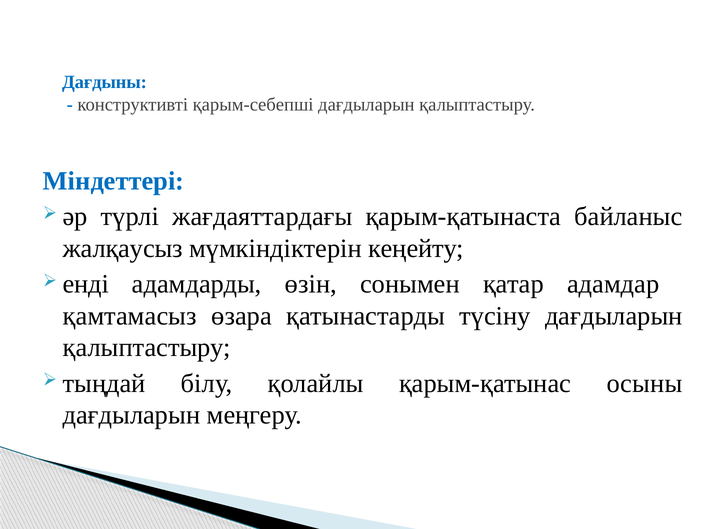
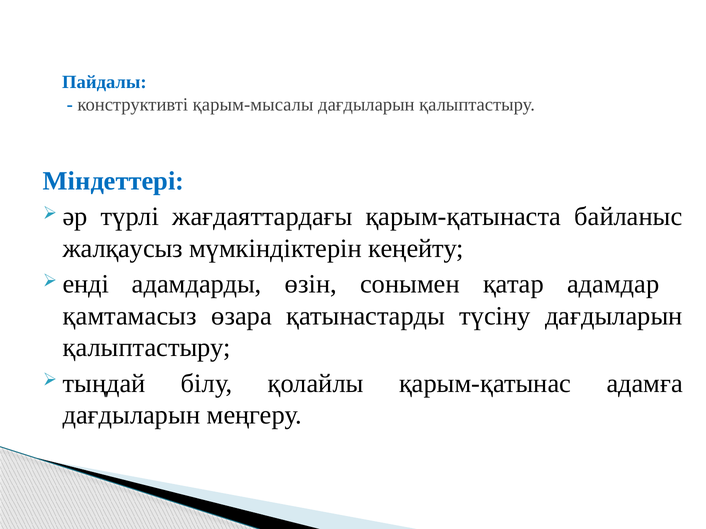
Дағдыны: Дағдыны -> Пайдалы (104, 82)
қарым-себепші: қарым-себепші -> қарым-мысалы (253, 105)
осыны: осыны -> адамға (645, 384)
